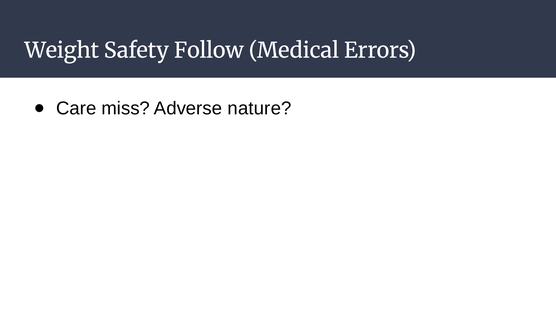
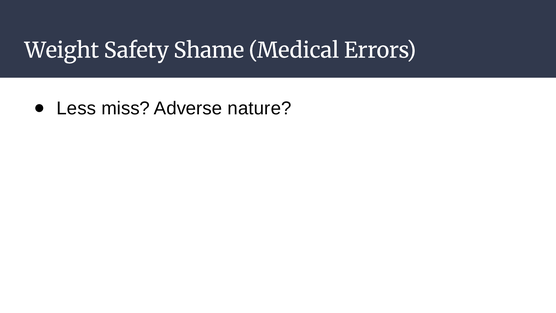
Follow: Follow -> Shame (209, 50)
Care: Care -> Less (76, 108)
